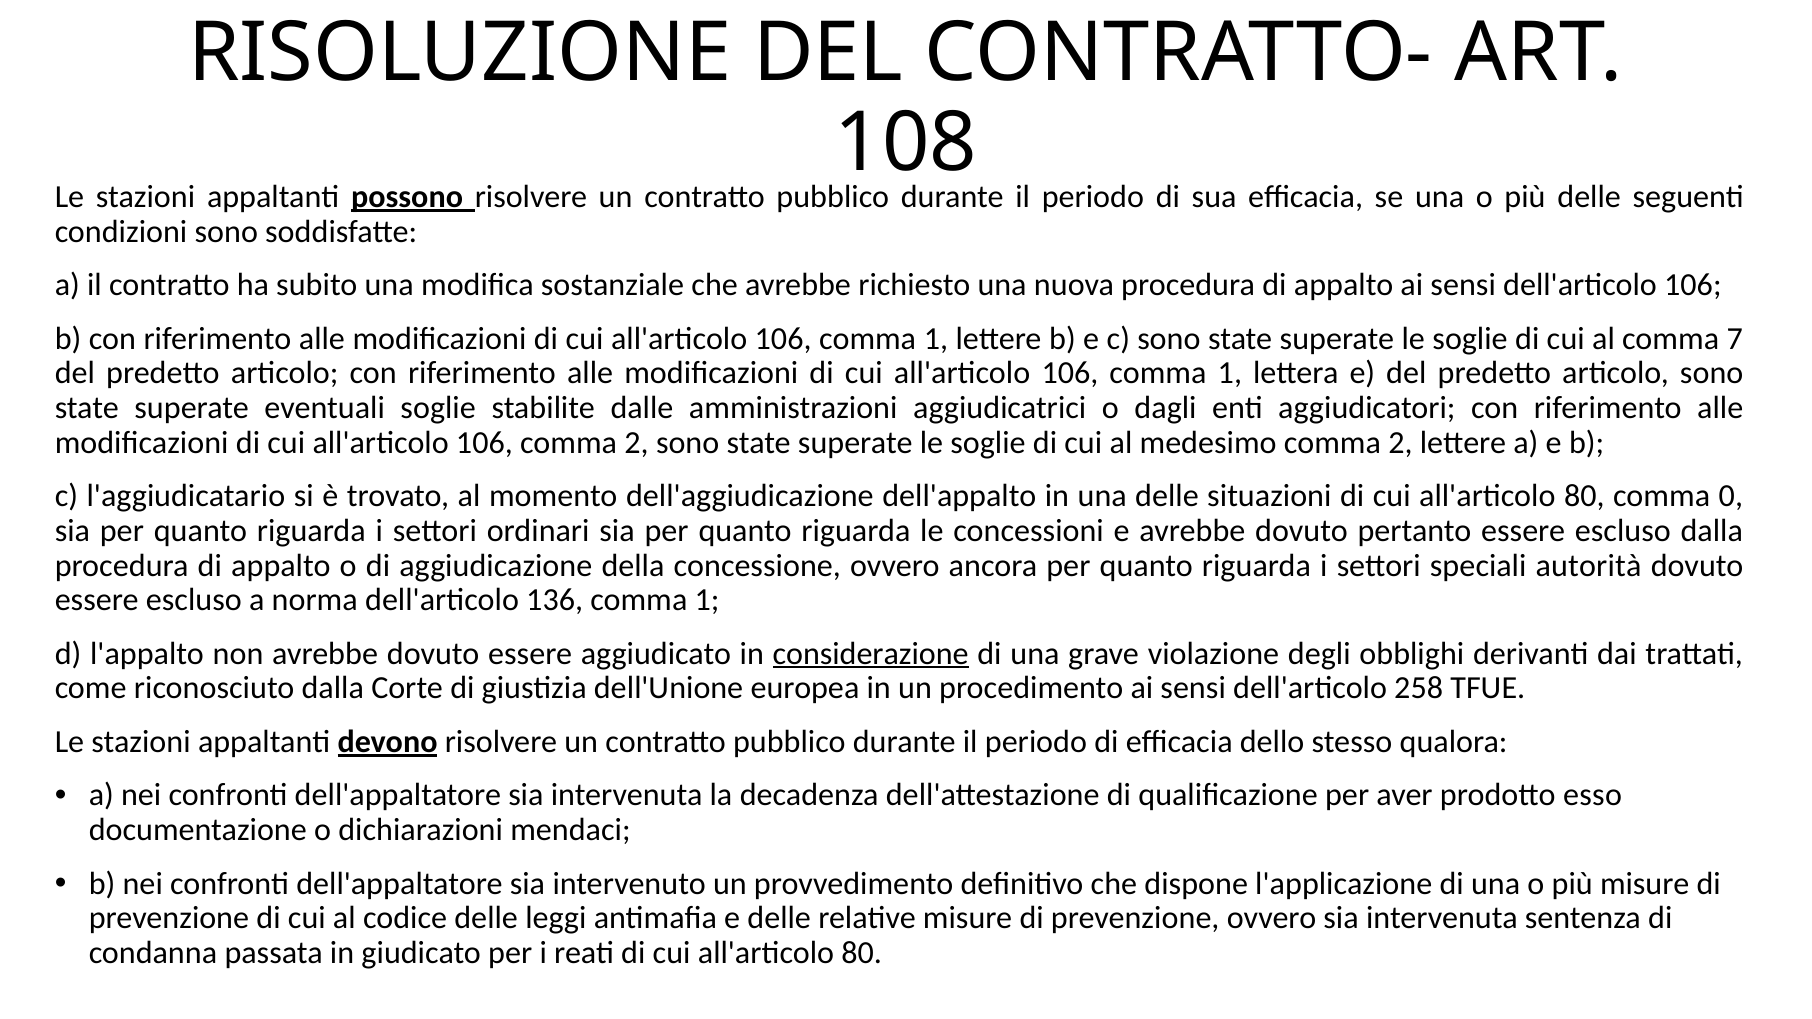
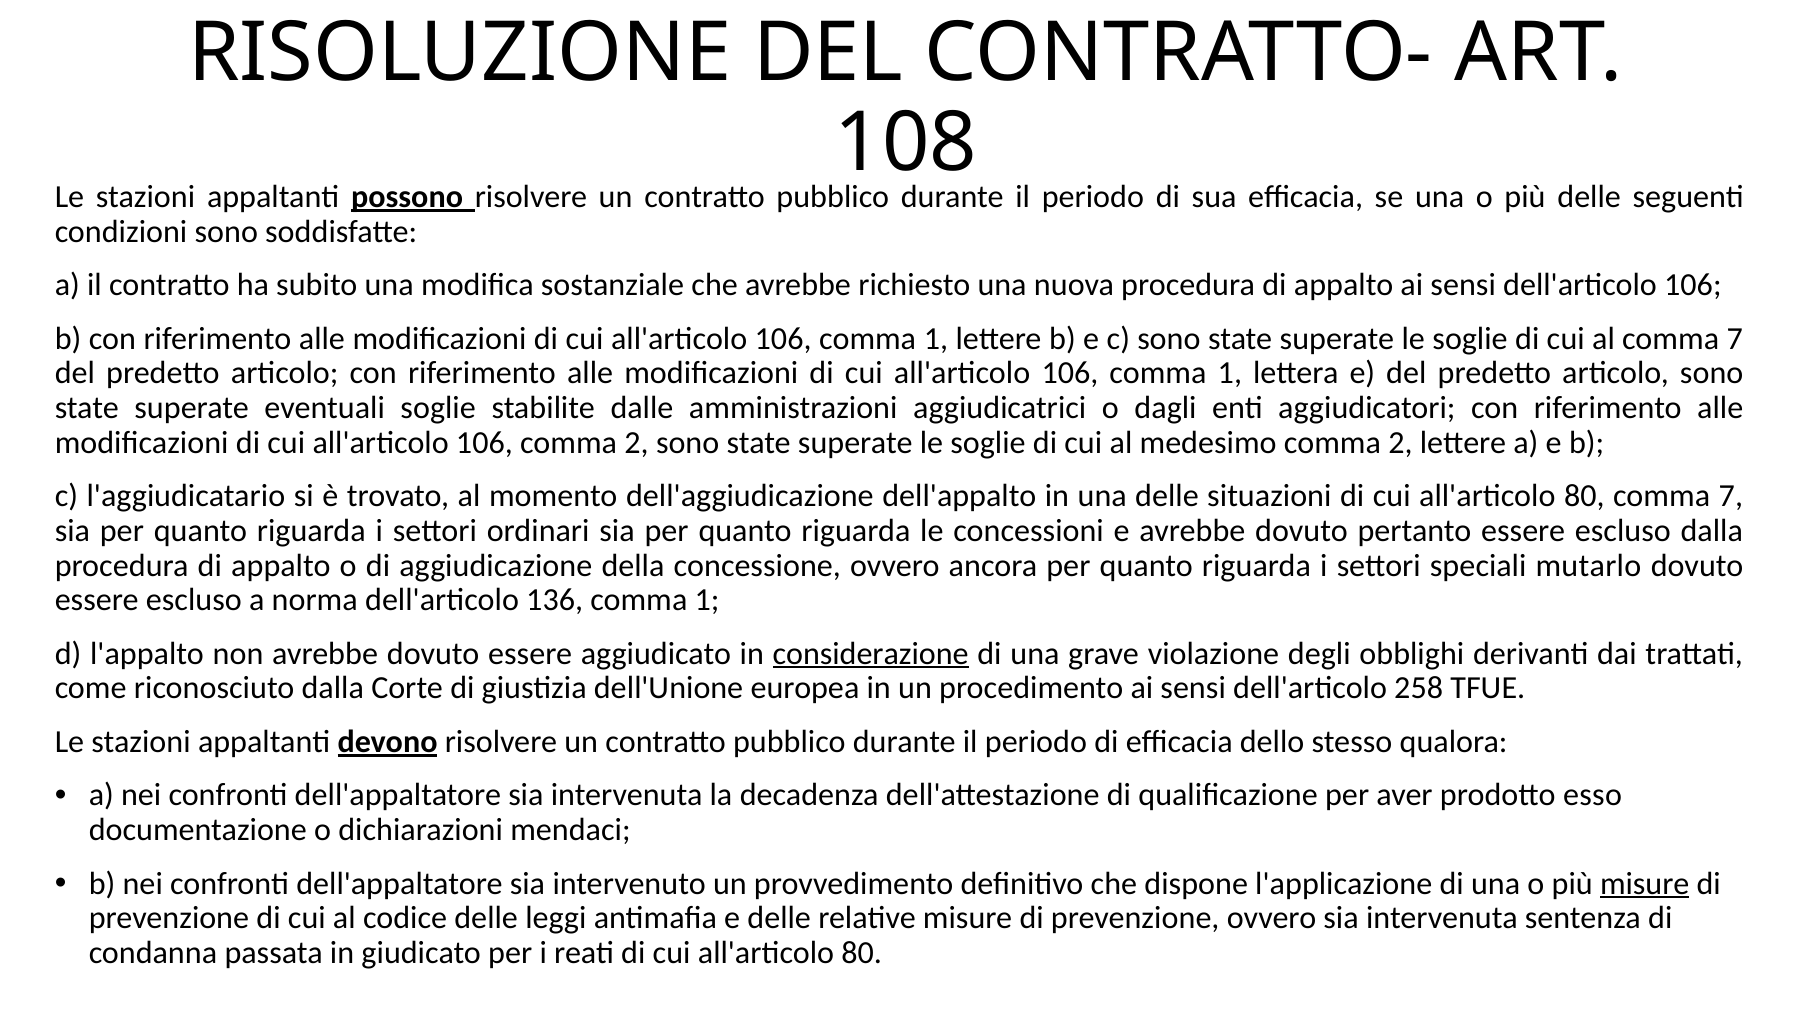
80 comma 0: 0 -> 7 (1731, 496)
autorità: autorità -> mutarlo (1588, 566)
misure underline: none -> present (1645, 884)
